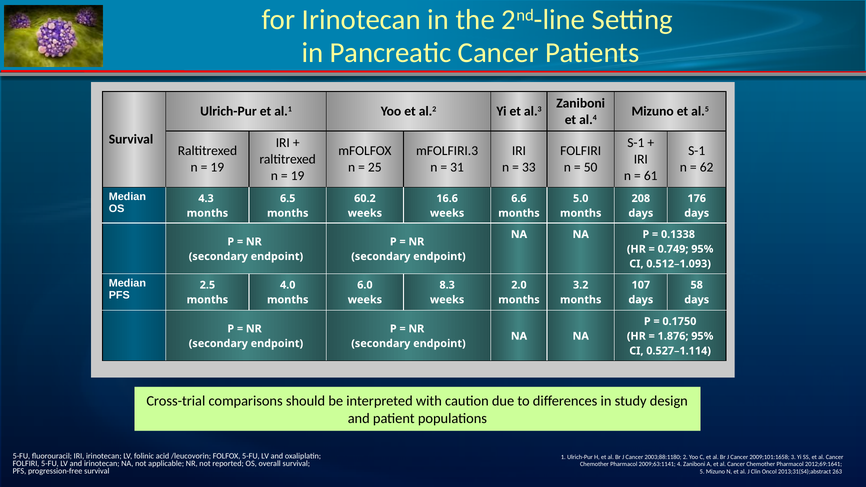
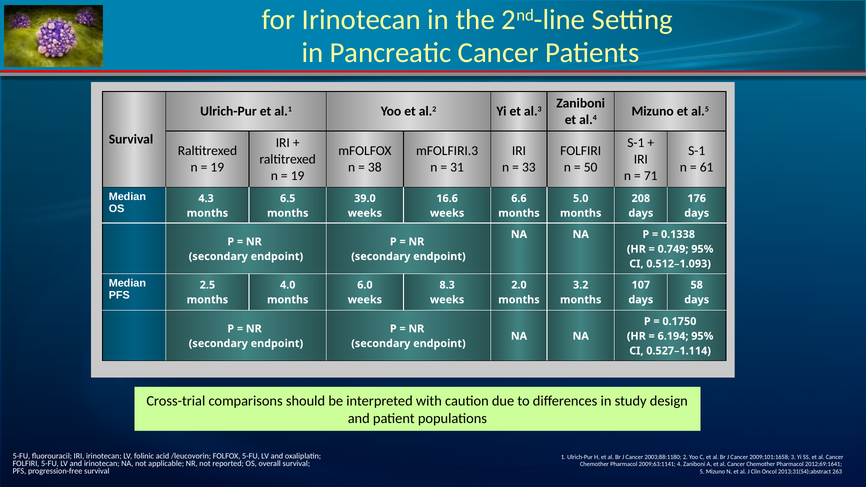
25: 25 -> 38 (375, 168)
62: 62 -> 61 (707, 168)
61: 61 -> 71 (651, 176)
60.2: 60.2 -> 39.0 (365, 198)
1.876: 1.876 -> 6.194 (673, 336)
